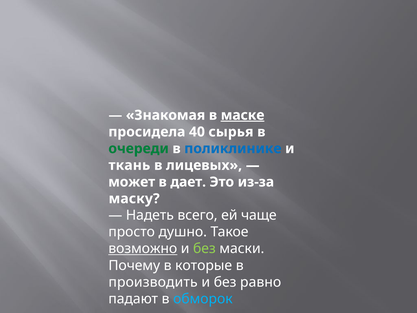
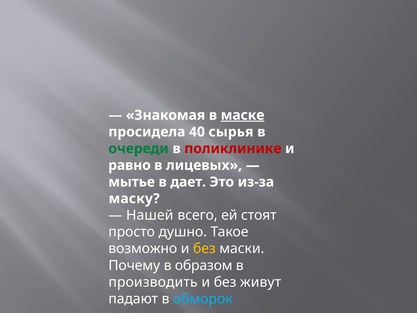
поликлинике colour: blue -> red (233, 148)
ткань: ткань -> равно (130, 165)
может: может -> мытье (132, 182)
Надеть: Надеть -> Нашей (150, 215)
чаще: чаще -> стоят (259, 215)
возможно underline: present -> none (143, 249)
без colour: light green -> yellow (204, 249)
которые: которые -> образом (204, 265)
равно: равно -> живут (261, 282)
